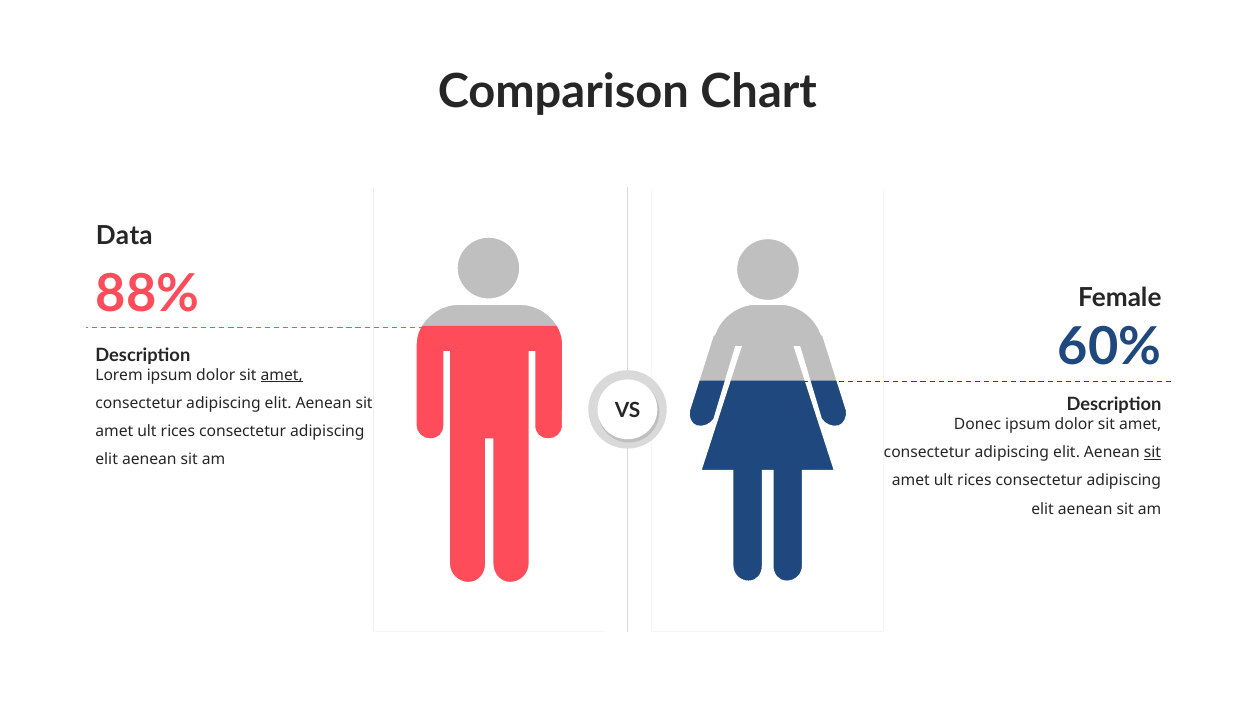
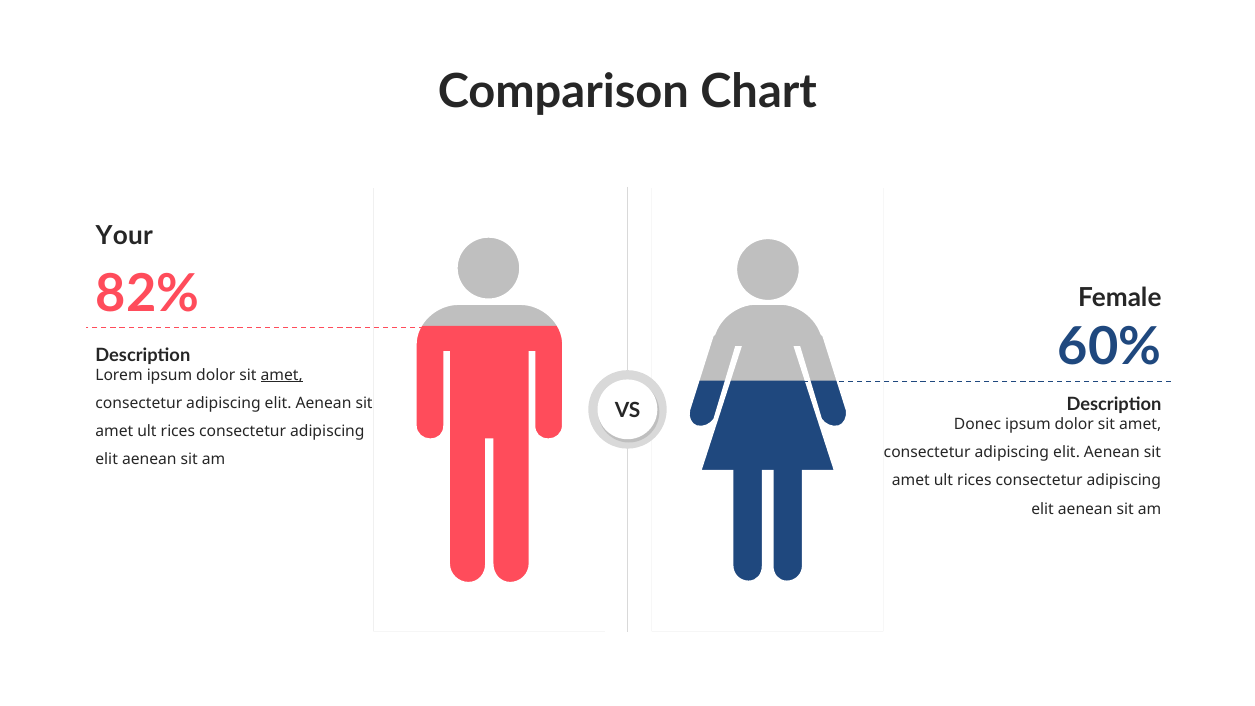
Data: Data -> Your (124, 236)
88%: 88% -> 82% (147, 294)
sit underline: present -> none (1152, 453)
